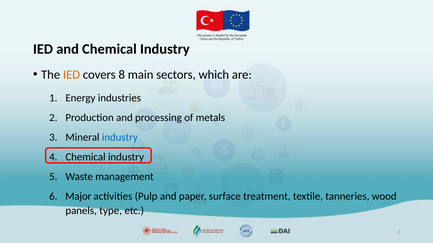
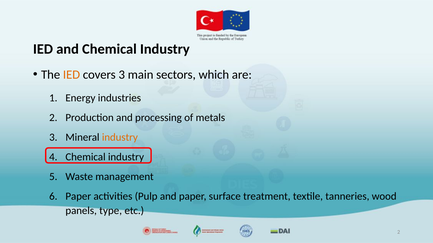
covers 8: 8 -> 3 (122, 75)
industry colour: blue -> orange (120, 138)
6 Major: Major -> Paper (78, 197)
